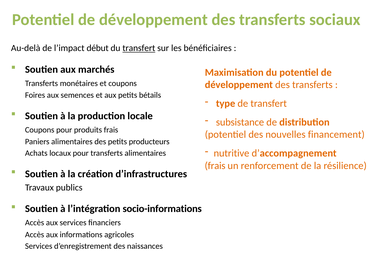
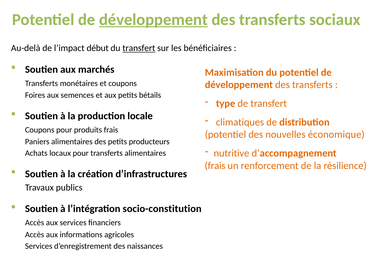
développement underline: none -> present (153, 20)
subsistance: subsistance -> climatiques (240, 122)
financement: financement -> économique (336, 134)
socio-informations: socio-informations -> socio-constitution (162, 209)
